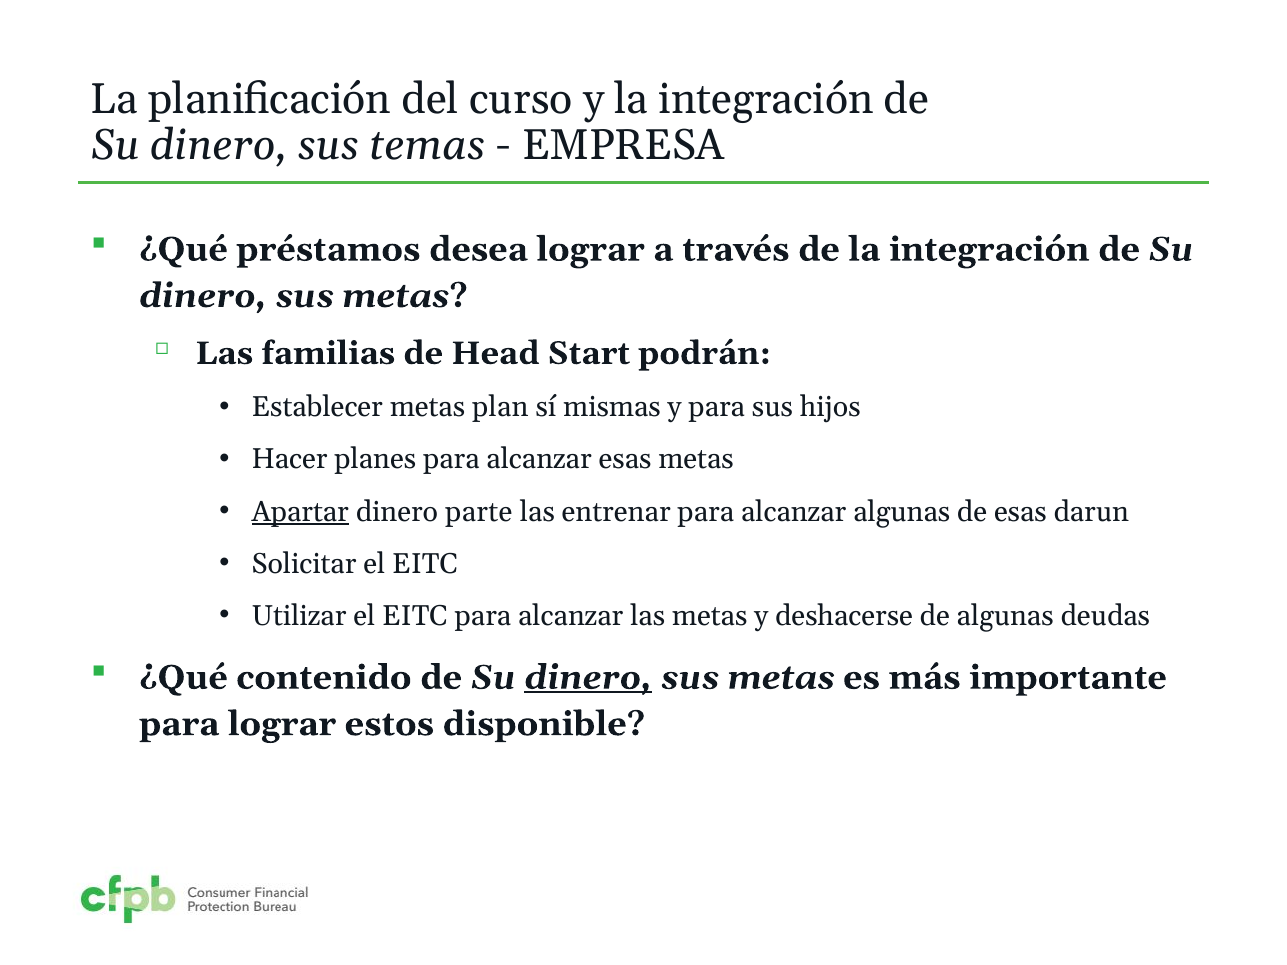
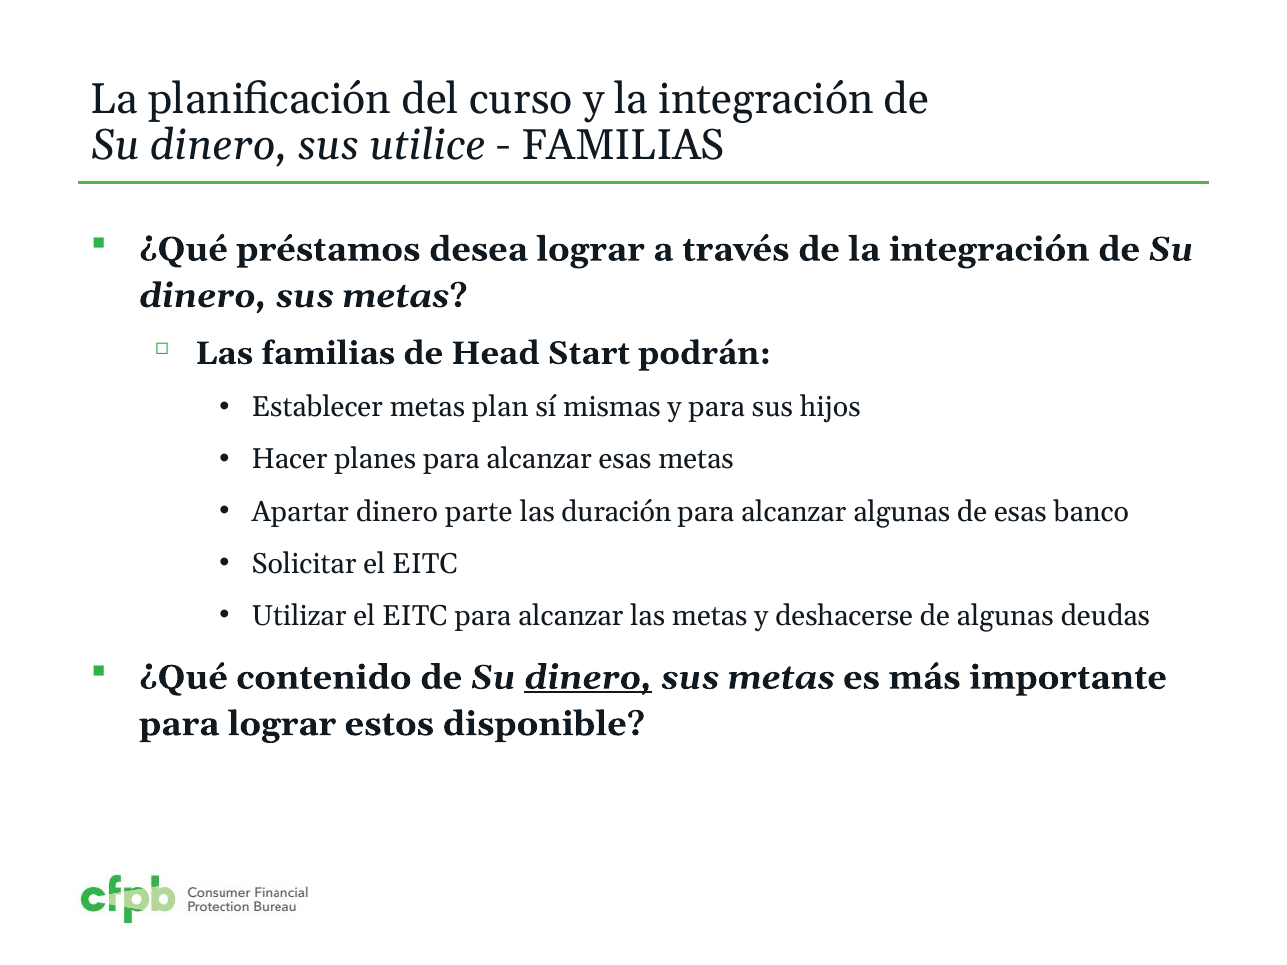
temas: temas -> utilice (427, 146)
EMPRESA: EMPRESA -> FAMILIAS (623, 146)
Apartar underline: present -> none (300, 512)
entrenar: entrenar -> duración (616, 512)
darun: darun -> banco (1091, 512)
